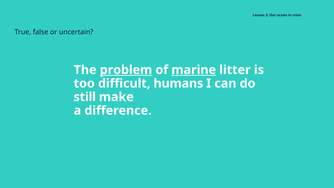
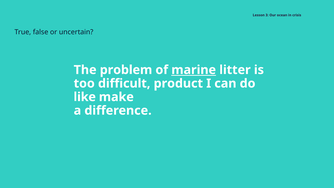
problem underline: present -> none (126, 70)
humans: humans -> product (178, 83)
still: still -> like (85, 97)
